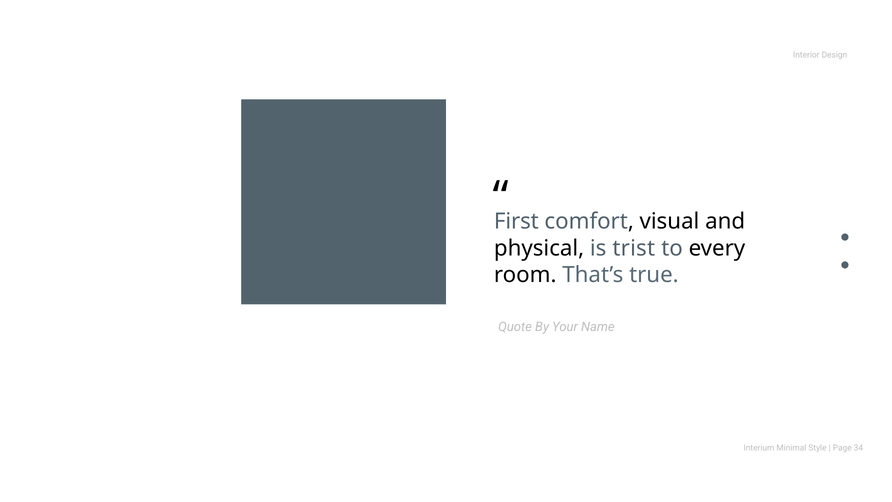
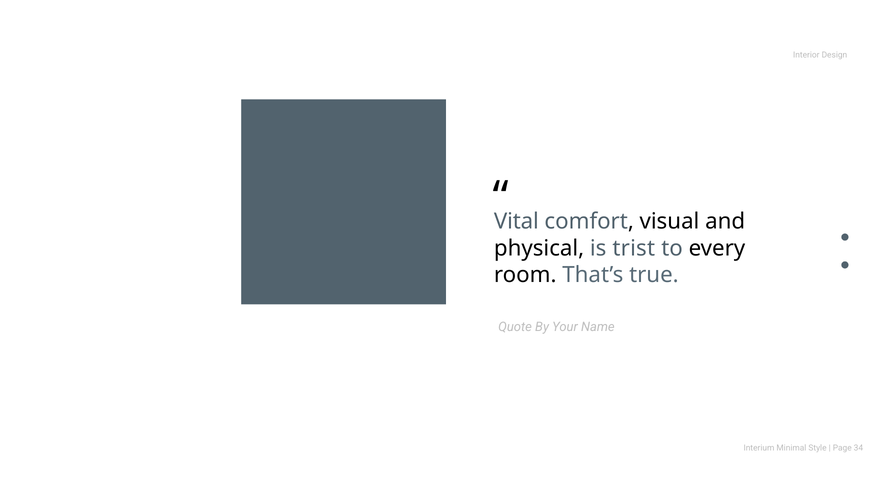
First: First -> Vital (516, 221)
